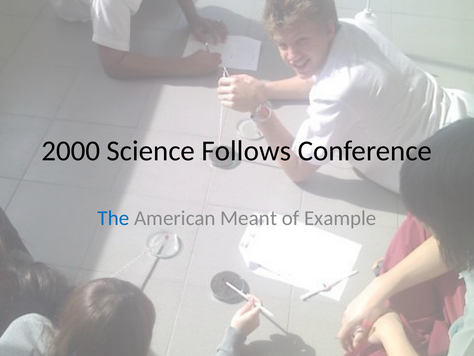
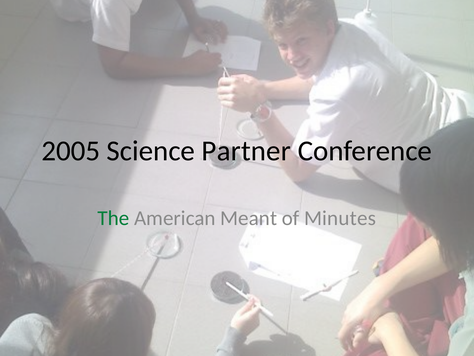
2000: 2000 -> 2005 (71, 151)
Follows: Follows -> Partner (246, 151)
The colour: blue -> green (113, 218)
Example: Example -> Minutes (340, 218)
